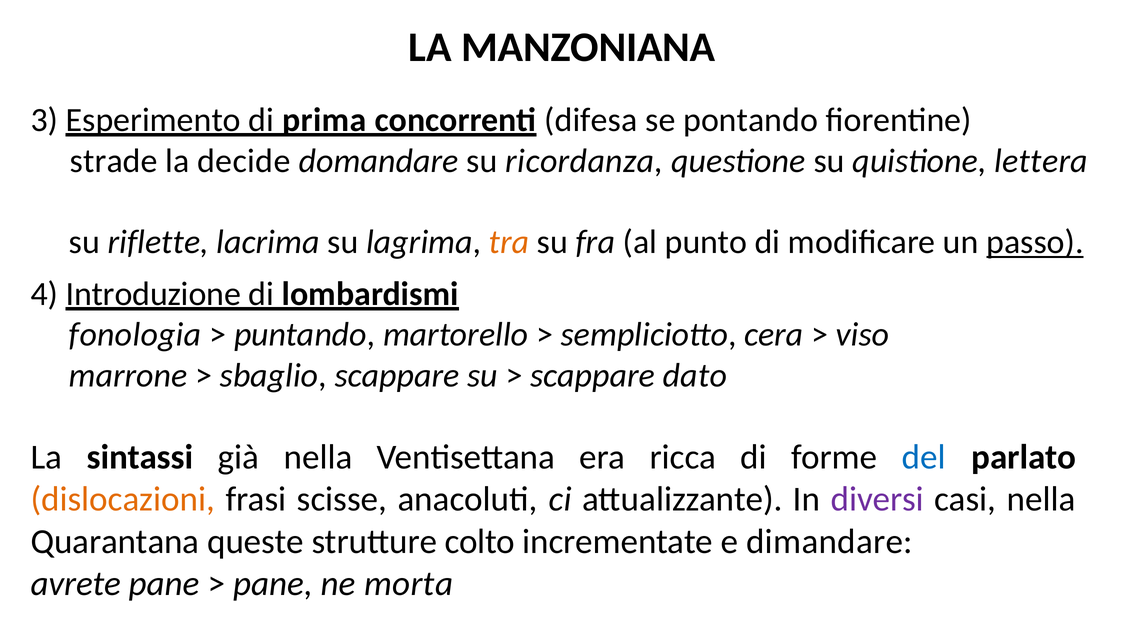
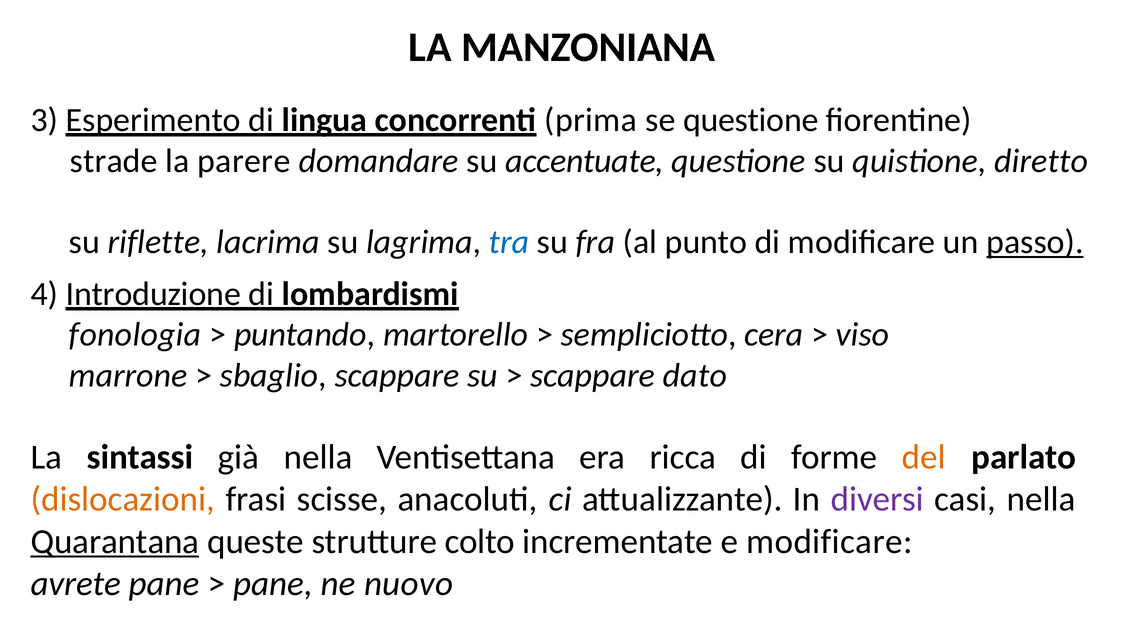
prima: prima -> lingua (325, 120)
difesa: difesa -> prima (591, 120)
se pontando: pontando -> questione (751, 120)
decide: decide -> parere (244, 161)
ricordanza: ricordanza -> accentuate (585, 161)
lettera: lettera -> diretto (1041, 161)
tra colour: orange -> blue (509, 242)
del colour: blue -> orange (924, 457)
Quarantana underline: none -> present (115, 542)
e dimandare: dimandare -> modificare (829, 542)
morta: morta -> nuovo (409, 584)
